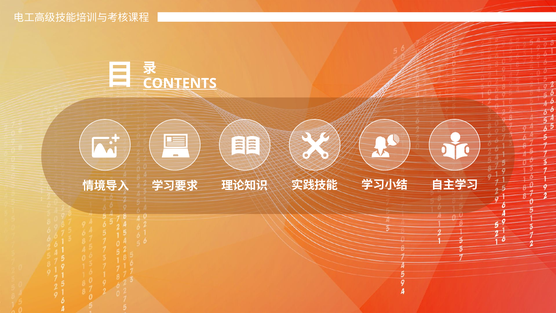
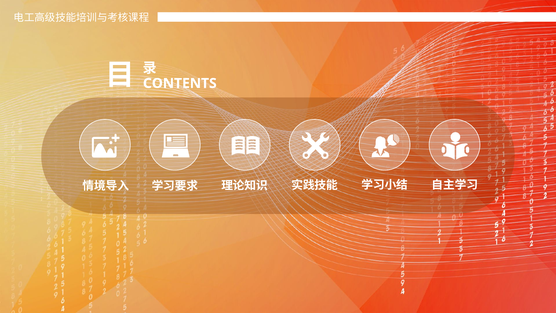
CONTENTS underline: present -> none (180, 83)
